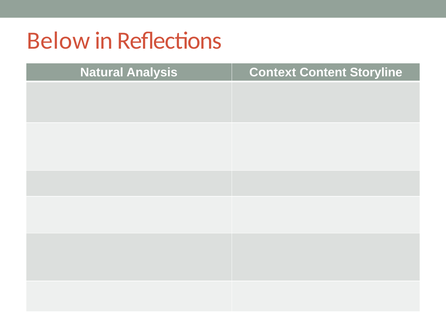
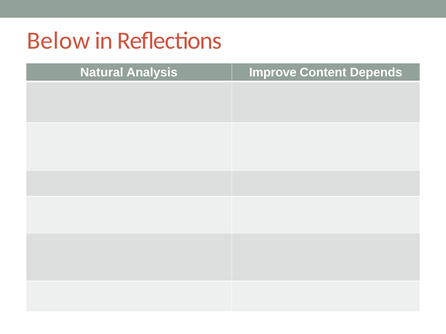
Context: Context -> Improve (273, 73)
Storyline: Storyline -> Depends (376, 73)
